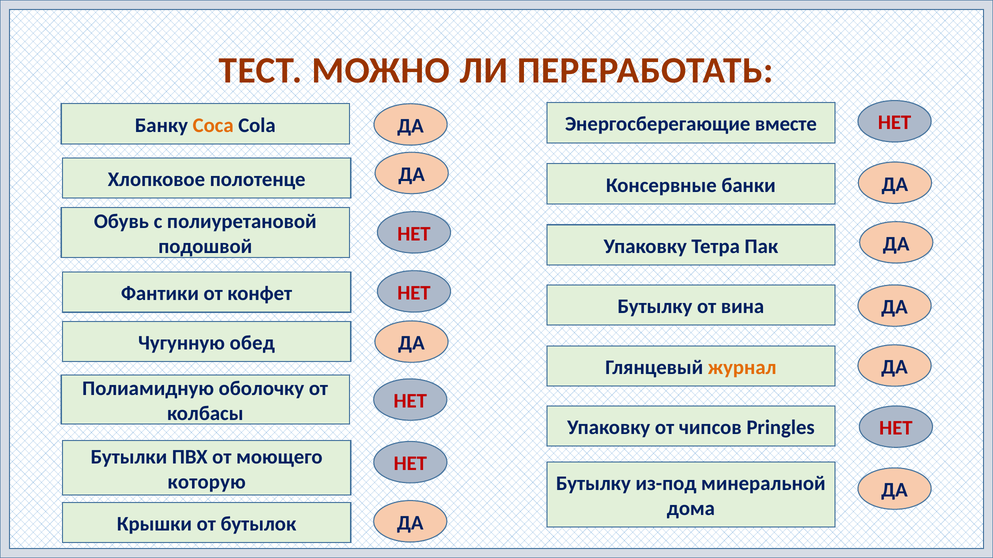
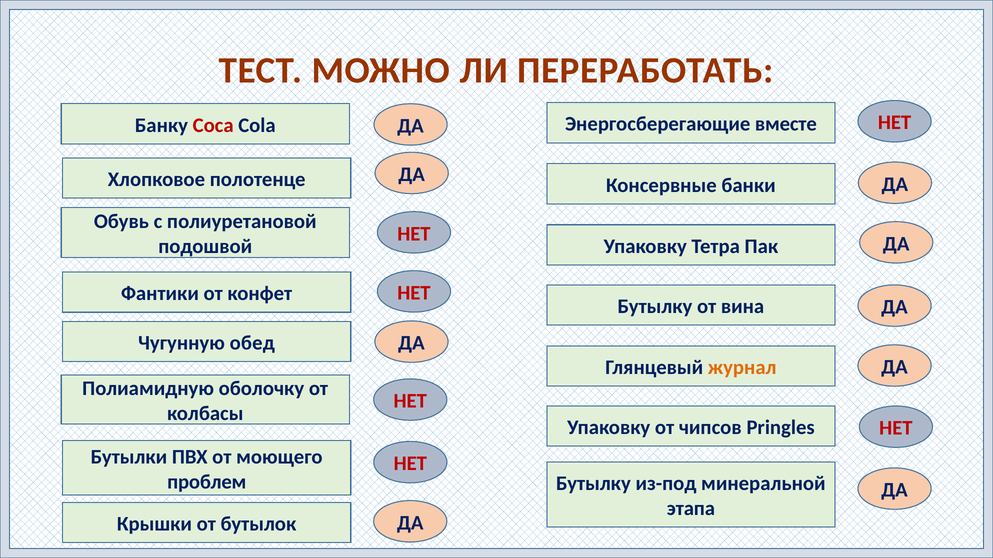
Coca colour: orange -> red (213, 125)
которую: которую -> проблем (207, 482)
дома: дома -> этапа (691, 509)
